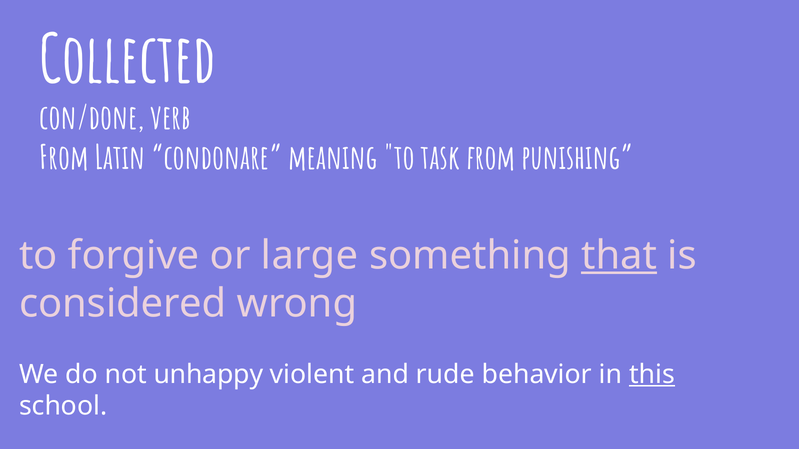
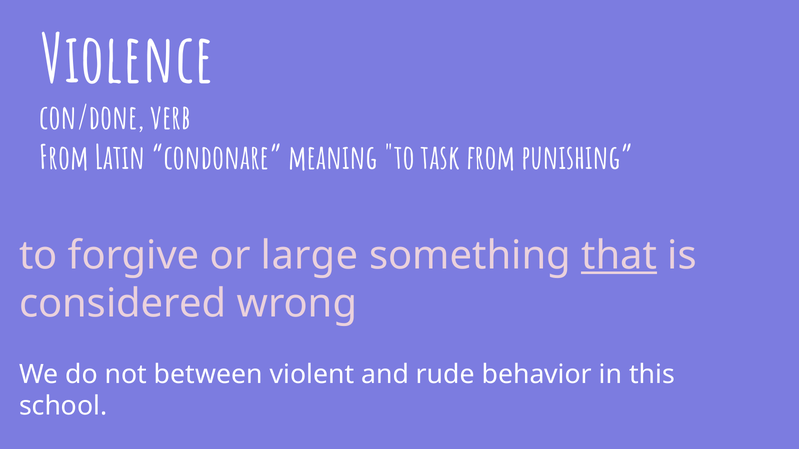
Collected: Collected -> Violence (127, 61)
unhappy: unhappy -> between (208, 375)
this underline: present -> none (652, 375)
